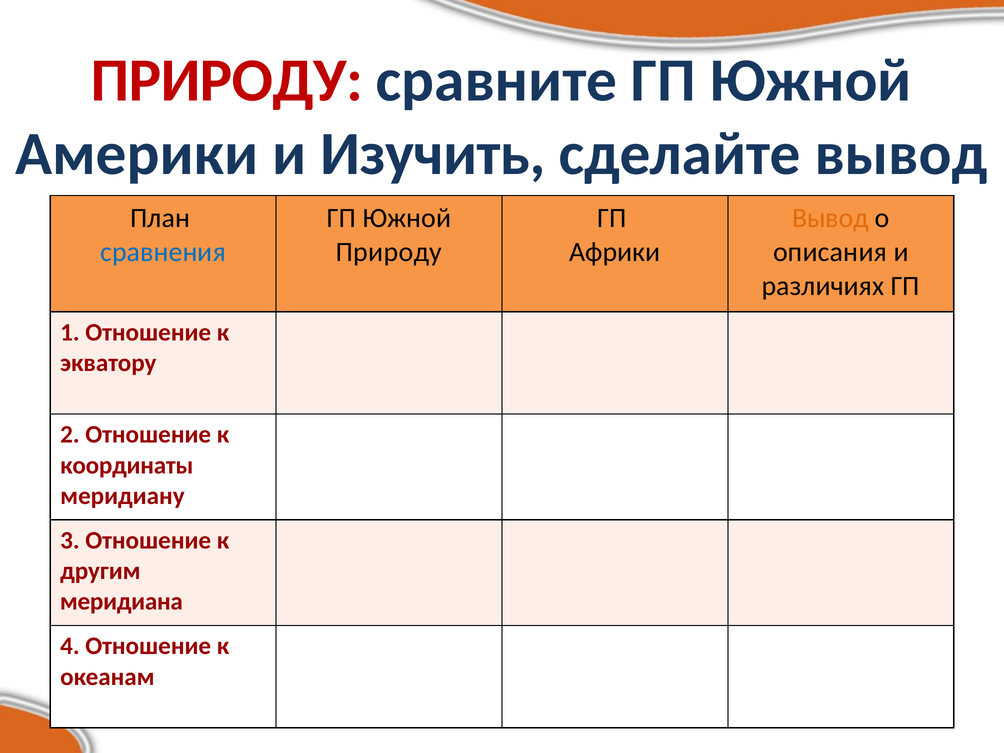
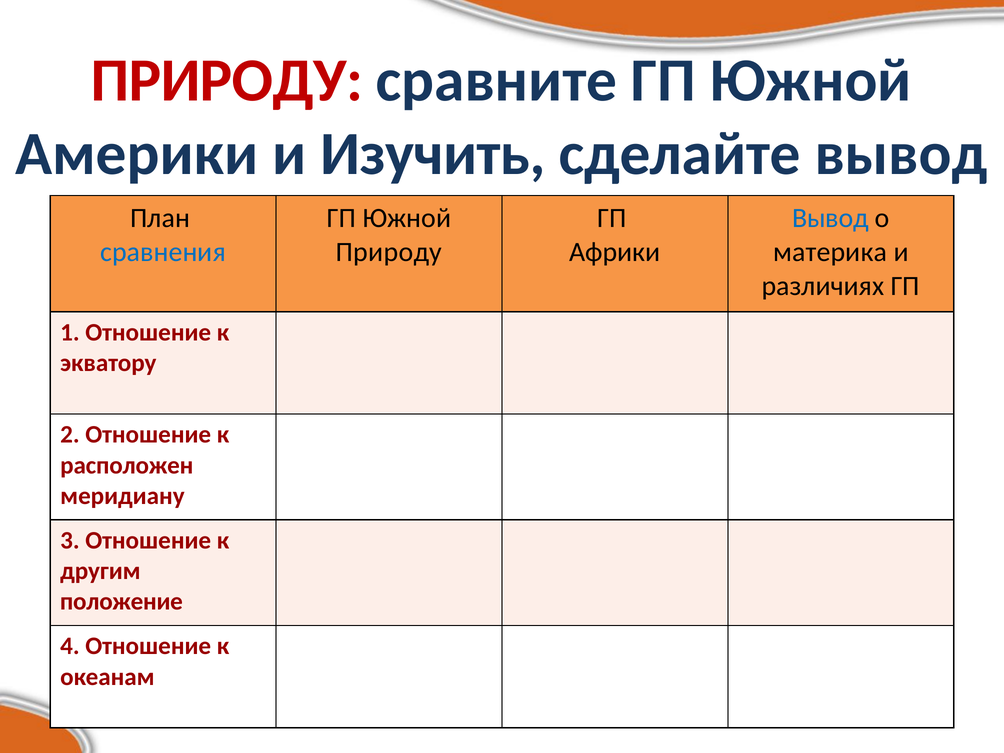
Вывод colour: orange -> blue (830, 218)
описания: описания -> материка (830, 252)
координаты: координаты -> расположен (127, 465)
меридиана: меридиана -> положение (121, 602)
